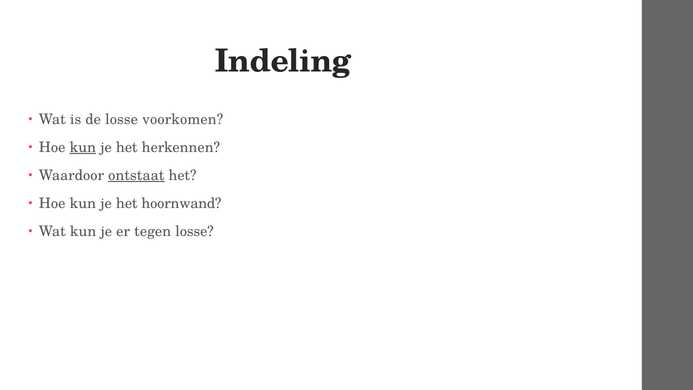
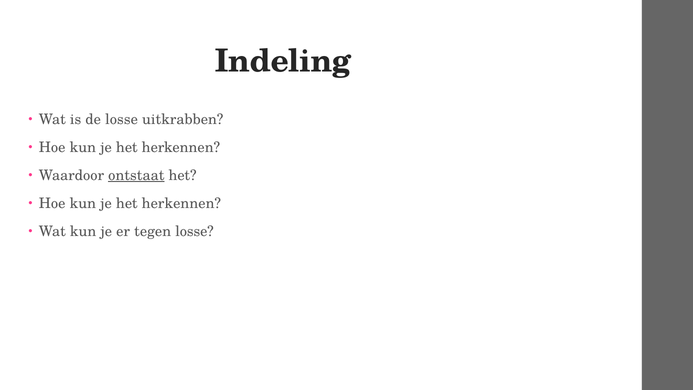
voorkomen: voorkomen -> uitkrabben (183, 119)
kun underline: present -> none (83, 147)
hoornwand: hoornwand -> herkennen (181, 203)
